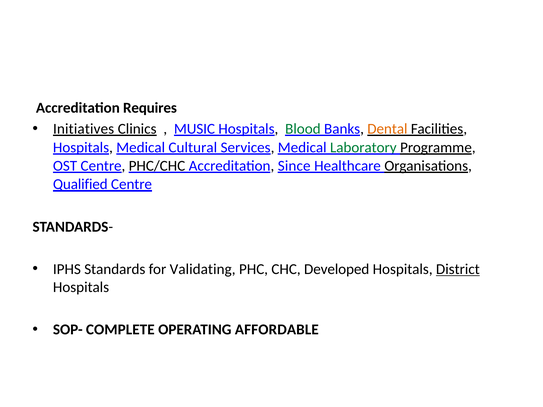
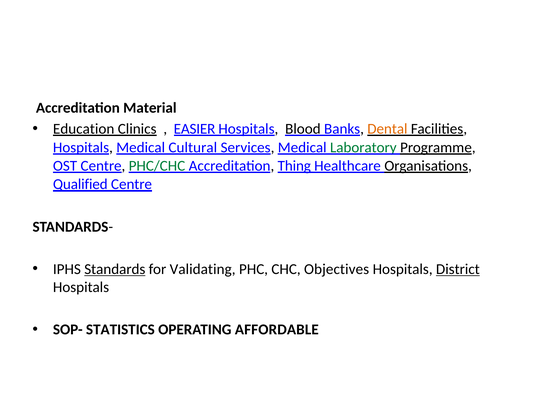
Requires: Requires -> Material (150, 108)
Initiatives: Initiatives -> Education (84, 129)
MUSIC: MUSIC -> EASIER (195, 129)
Blood colour: green -> black (303, 129)
PHC/CHC colour: black -> green (157, 166)
Since: Since -> Thing (294, 166)
Standards underline: none -> present (115, 269)
Developed: Developed -> Objectives (337, 269)
COMPLETE: COMPLETE -> STATISTICS (120, 330)
